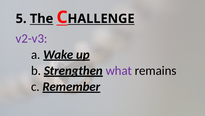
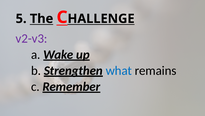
what colour: purple -> blue (119, 70)
